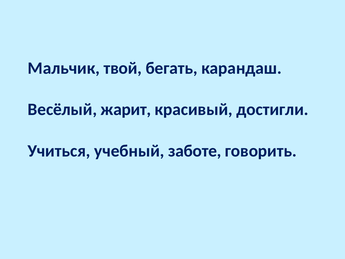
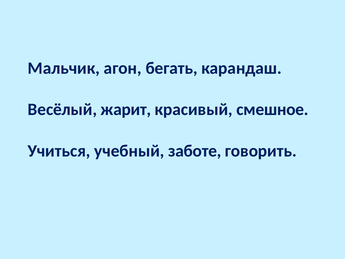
твой: твой -> агон (123, 68)
достигли: достигли -> смешное (273, 109)
